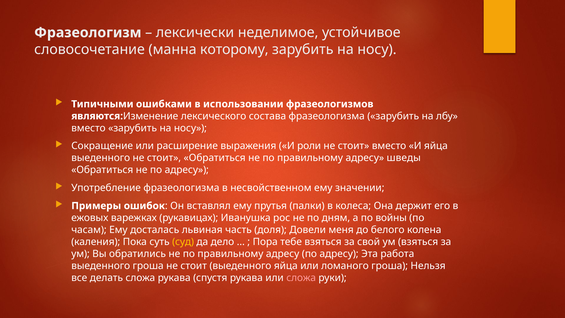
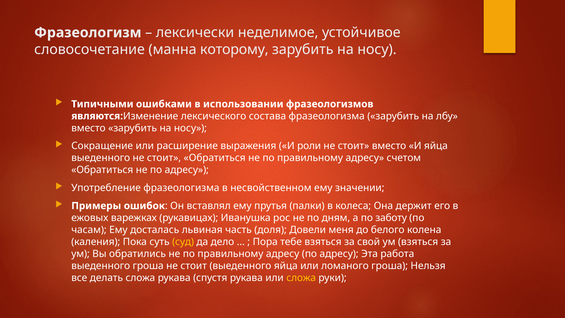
шведы: шведы -> счетом (404, 158)
войны: войны -> заботу (391, 218)
сложа colour: pink -> yellow (301, 278)
